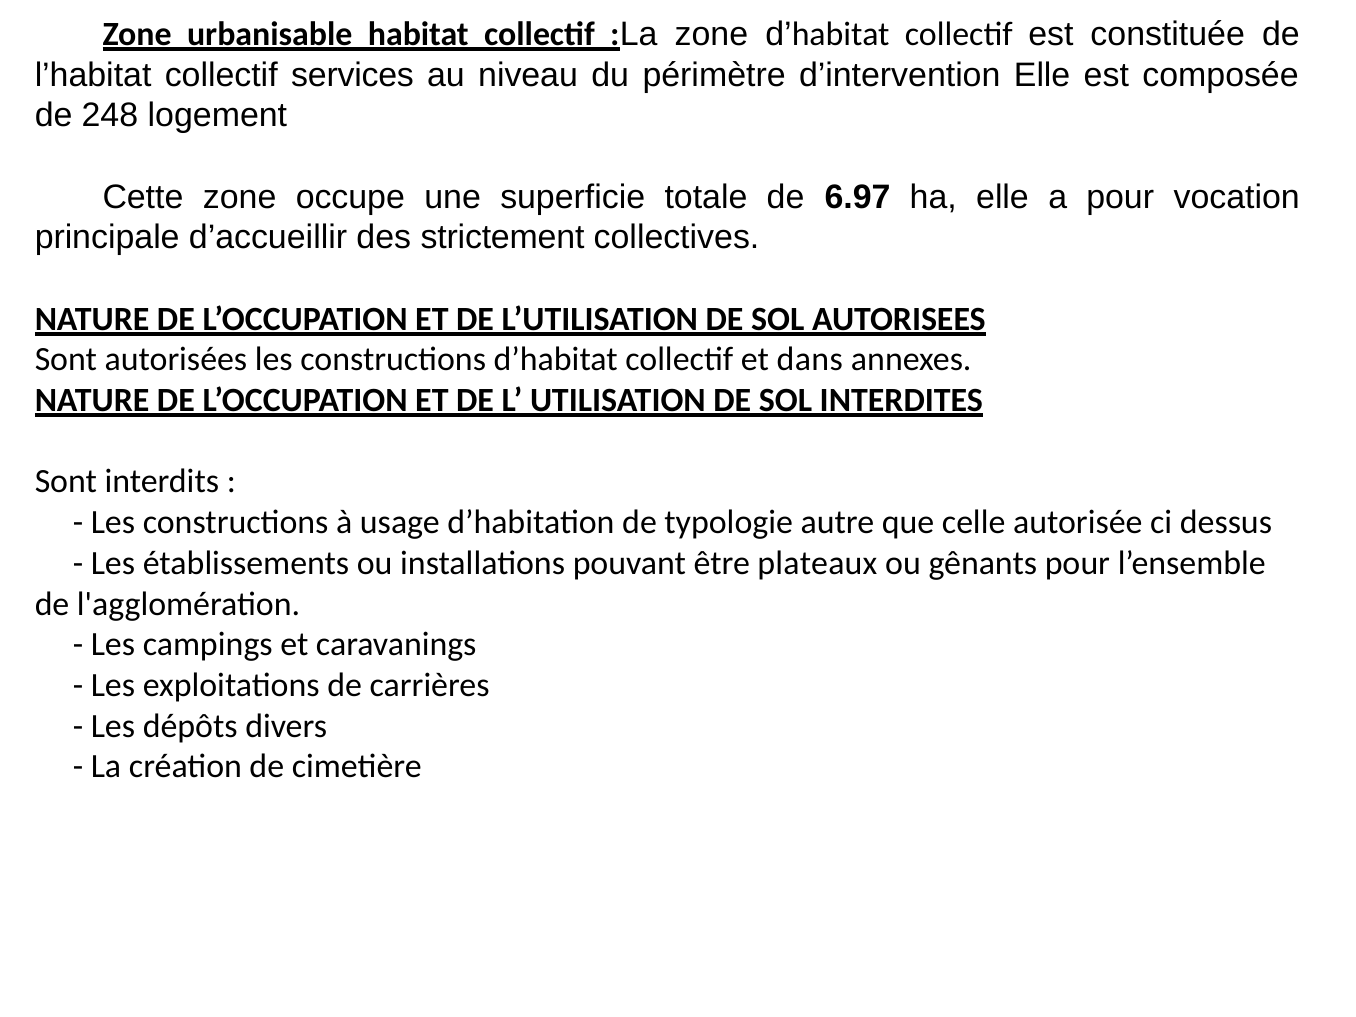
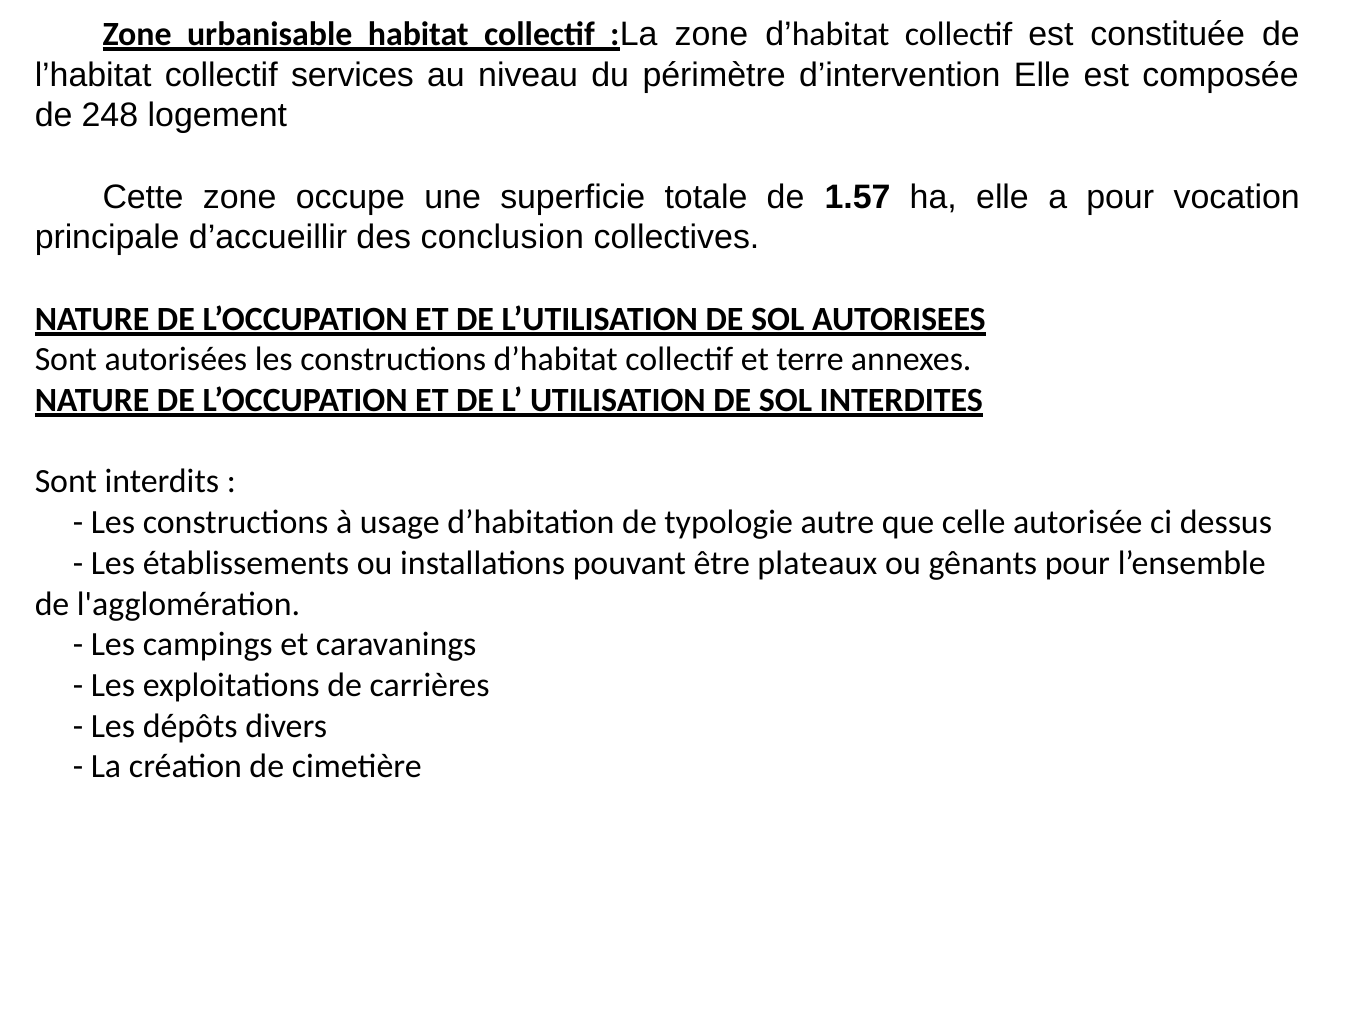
6.97: 6.97 -> 1.57 (858, 197)
strictement: strictement -> conclusion (502, 238)
dans: dans -> terre (810, 360)
